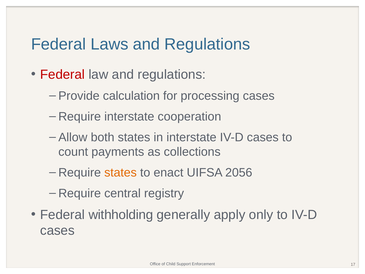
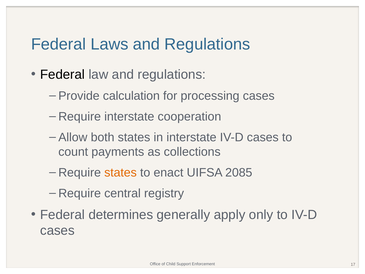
Federal colour: red -> black (63, 75)
2056: 2056 -> 2085 (239, 172)
withholding: withholding -> determines (121, 214)
